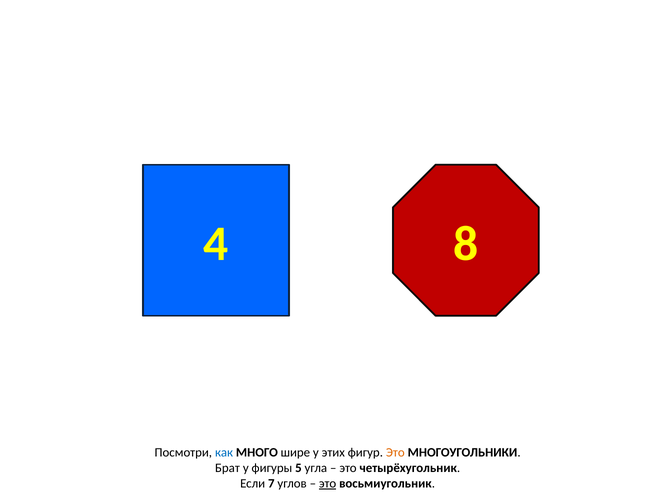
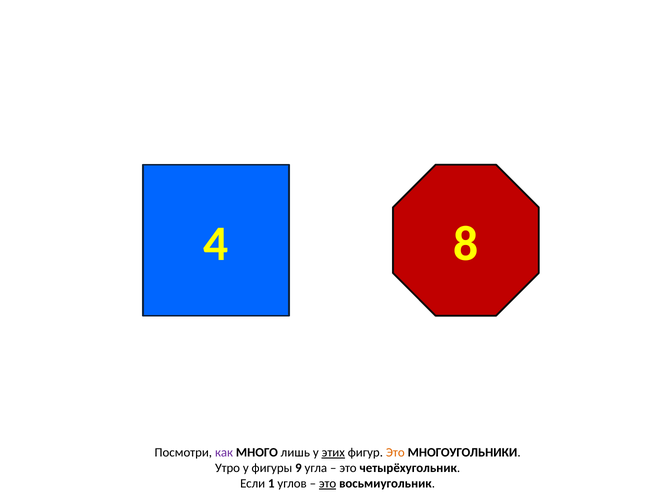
как colour: blue -> purple (224, 452)
шире: шире -> лишь (295, 452)
этих underline: none -> present (333, 452)
Брат: Брат -> Утро (228, 468)
5: 5 -> 9 (298, 468)
7: 7 -> 1 (271, 483)
